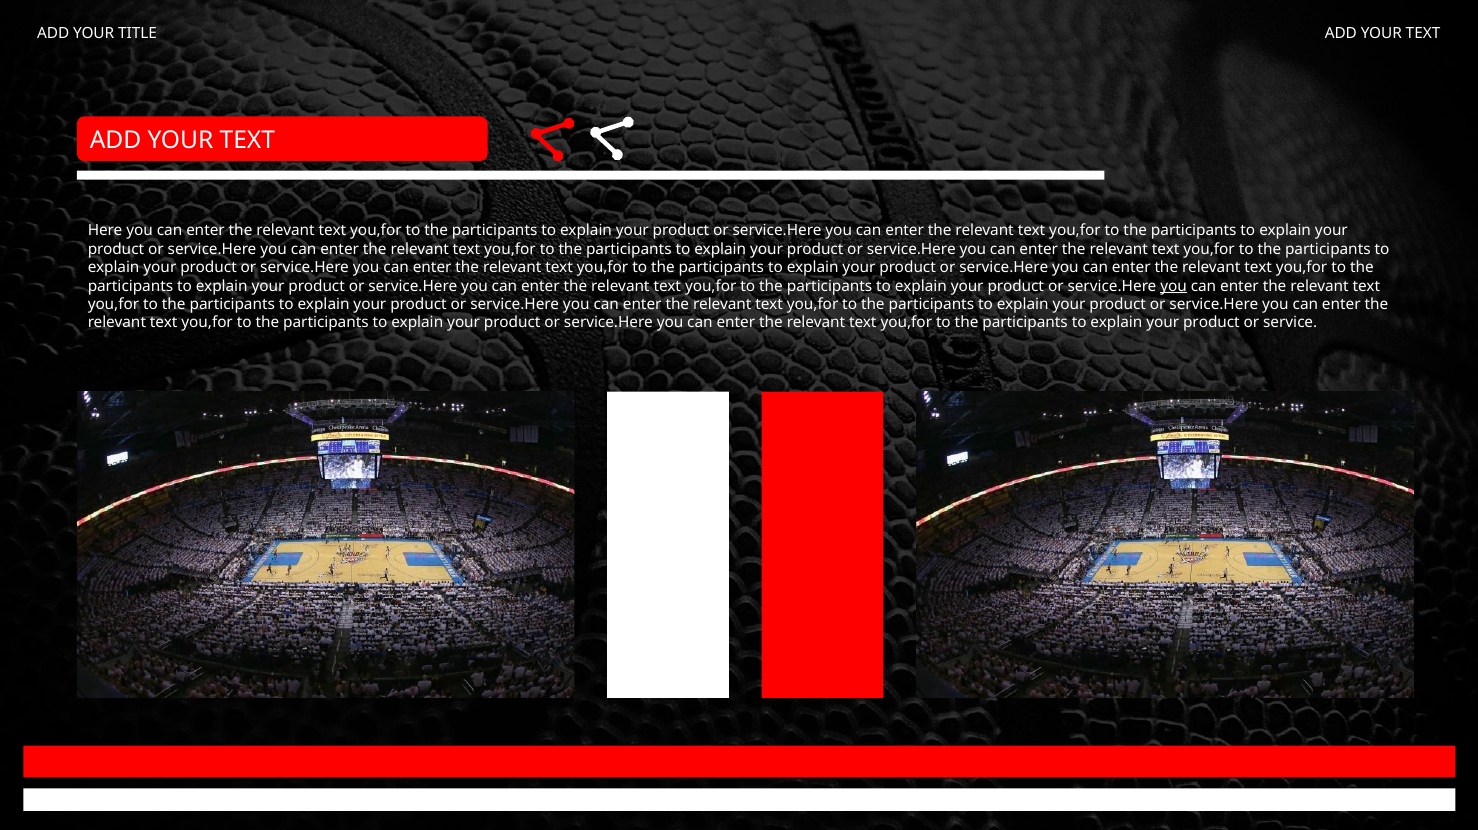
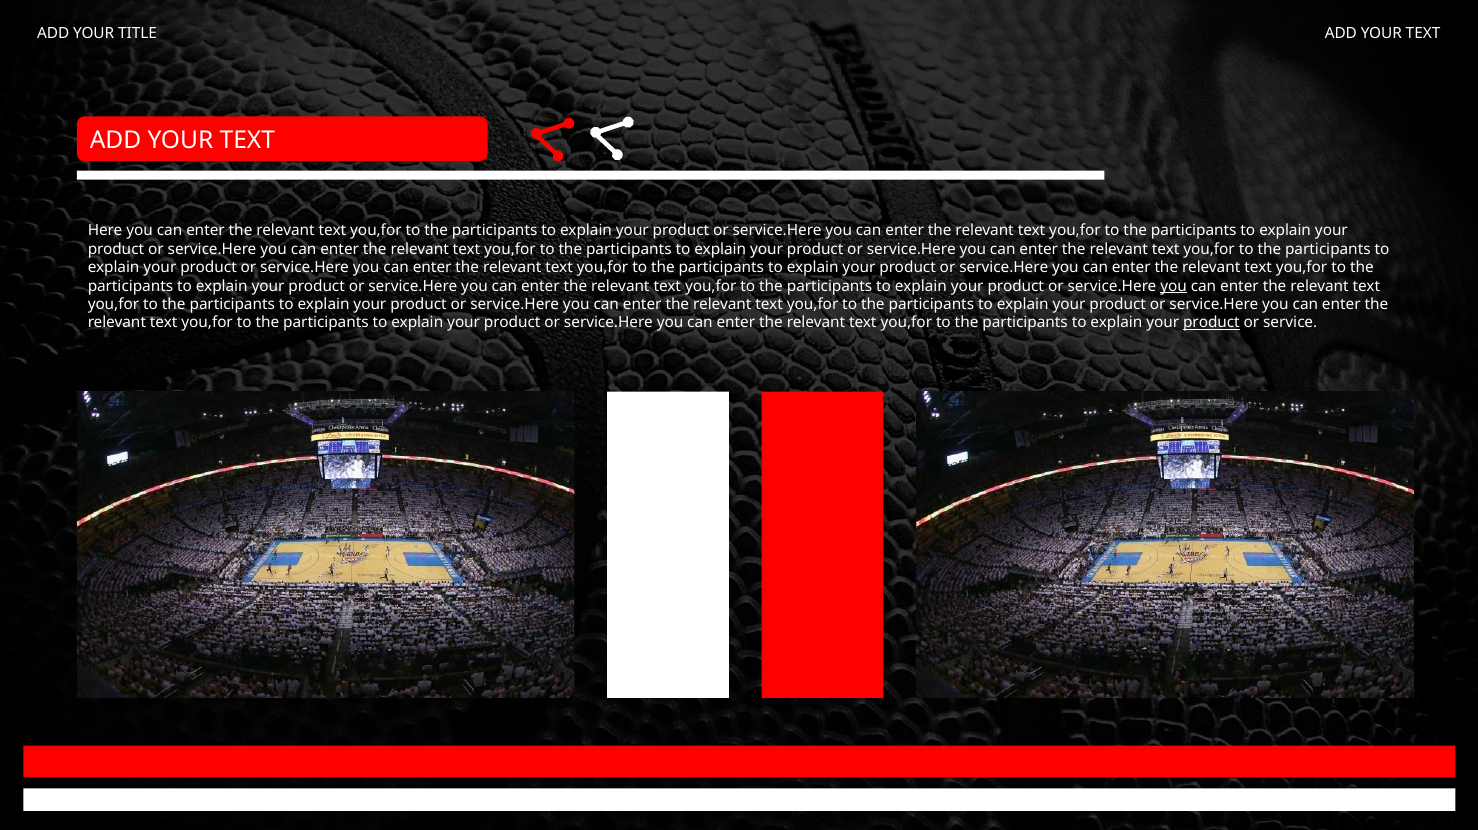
product underline: none -> present (1211, 323)
